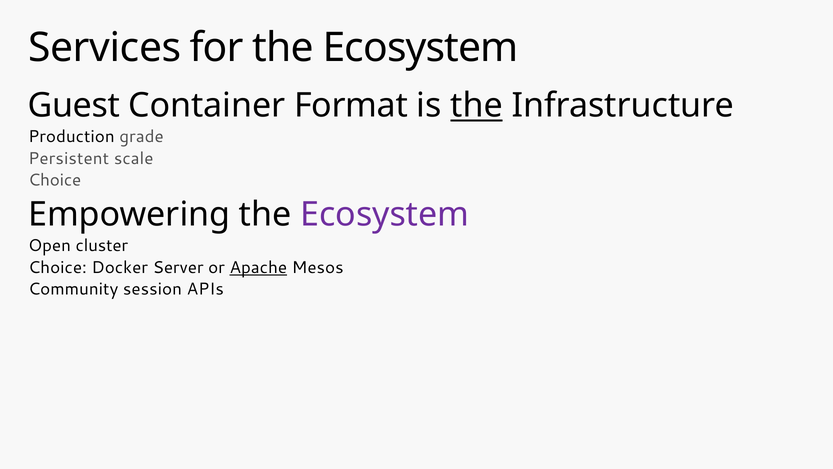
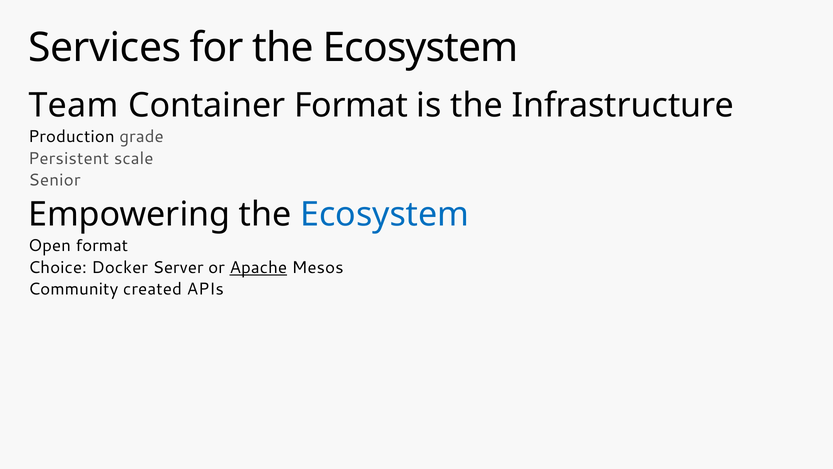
Guest: Guest -> Team (74, 106)
the underline: present -> none (477, 106)
Choice: Choice -> Senior (55, 180)
Ecosystem colour: purple -> blue (385, 214)
Open cluster: cluster -> format (102, 245)
session: session -> created (152, 289)
